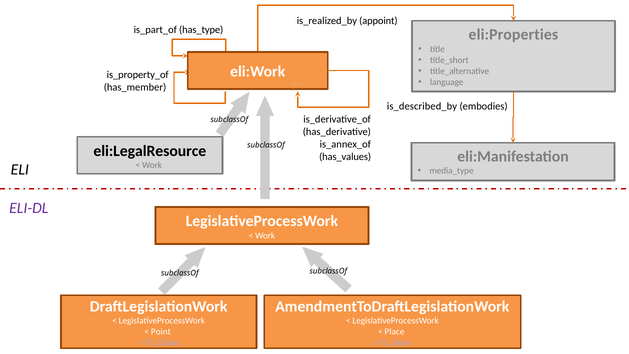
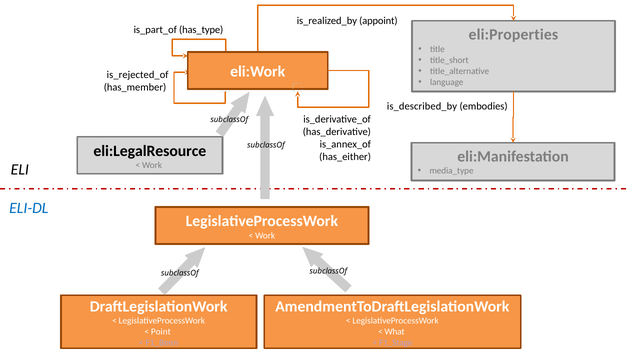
is_property_of: is_property_of -> is_rejected_of (138, 75)
has_values: has_values -> has_either (345, 157)
ELI-DL colour: purple -> blue (29, 208)
Place: Place -> What (395, 332)
F1_Done: F1_Done -> F1_Been (162, 343)
F1_Been: F1_Been -> F1_Stage (396, 343)
